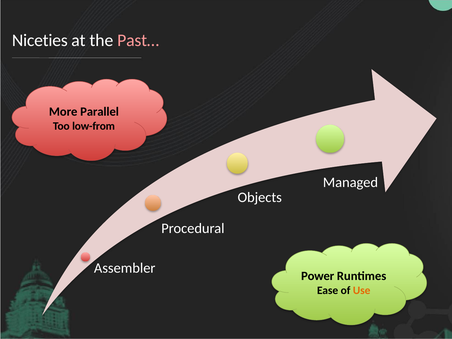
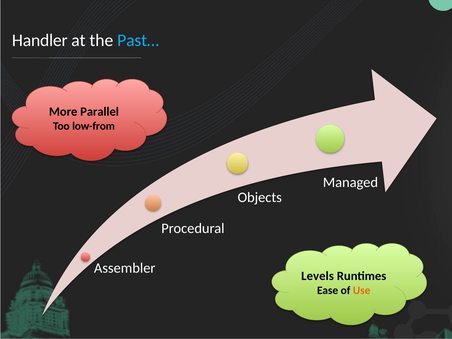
Niceties: Niceties -> Handler (40, 40)
Past… colour: pink -> light blue (138, 40)
Power: Power -> Levels (318, 276)
